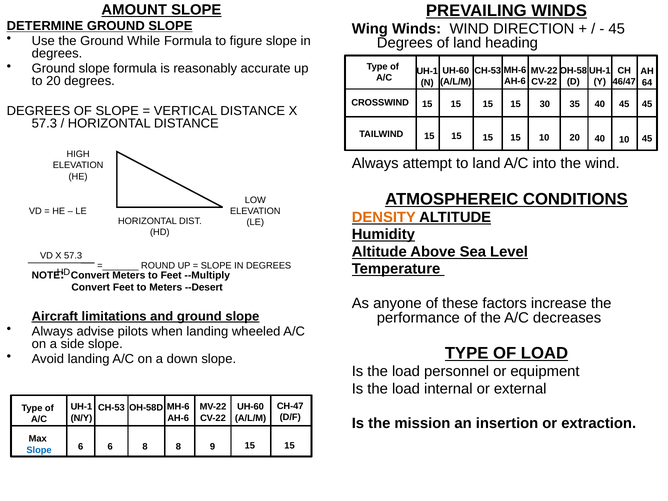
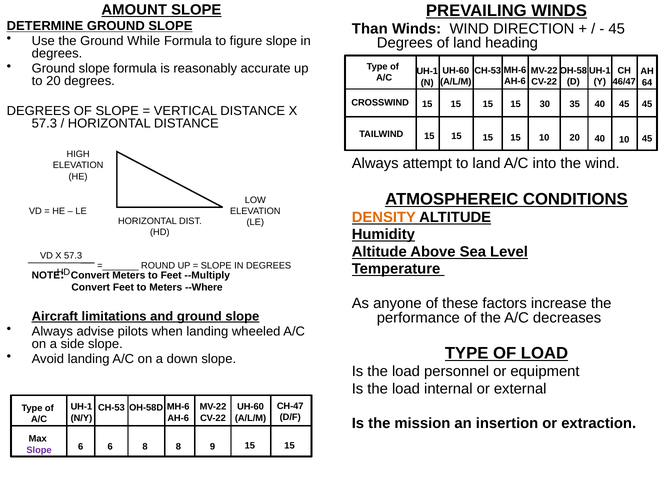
Wing: Wing -> Than (370, 29)
--Desert: --Desert -> --Where (204, 288)
Slope colour: blue -> purple (39, 450)
